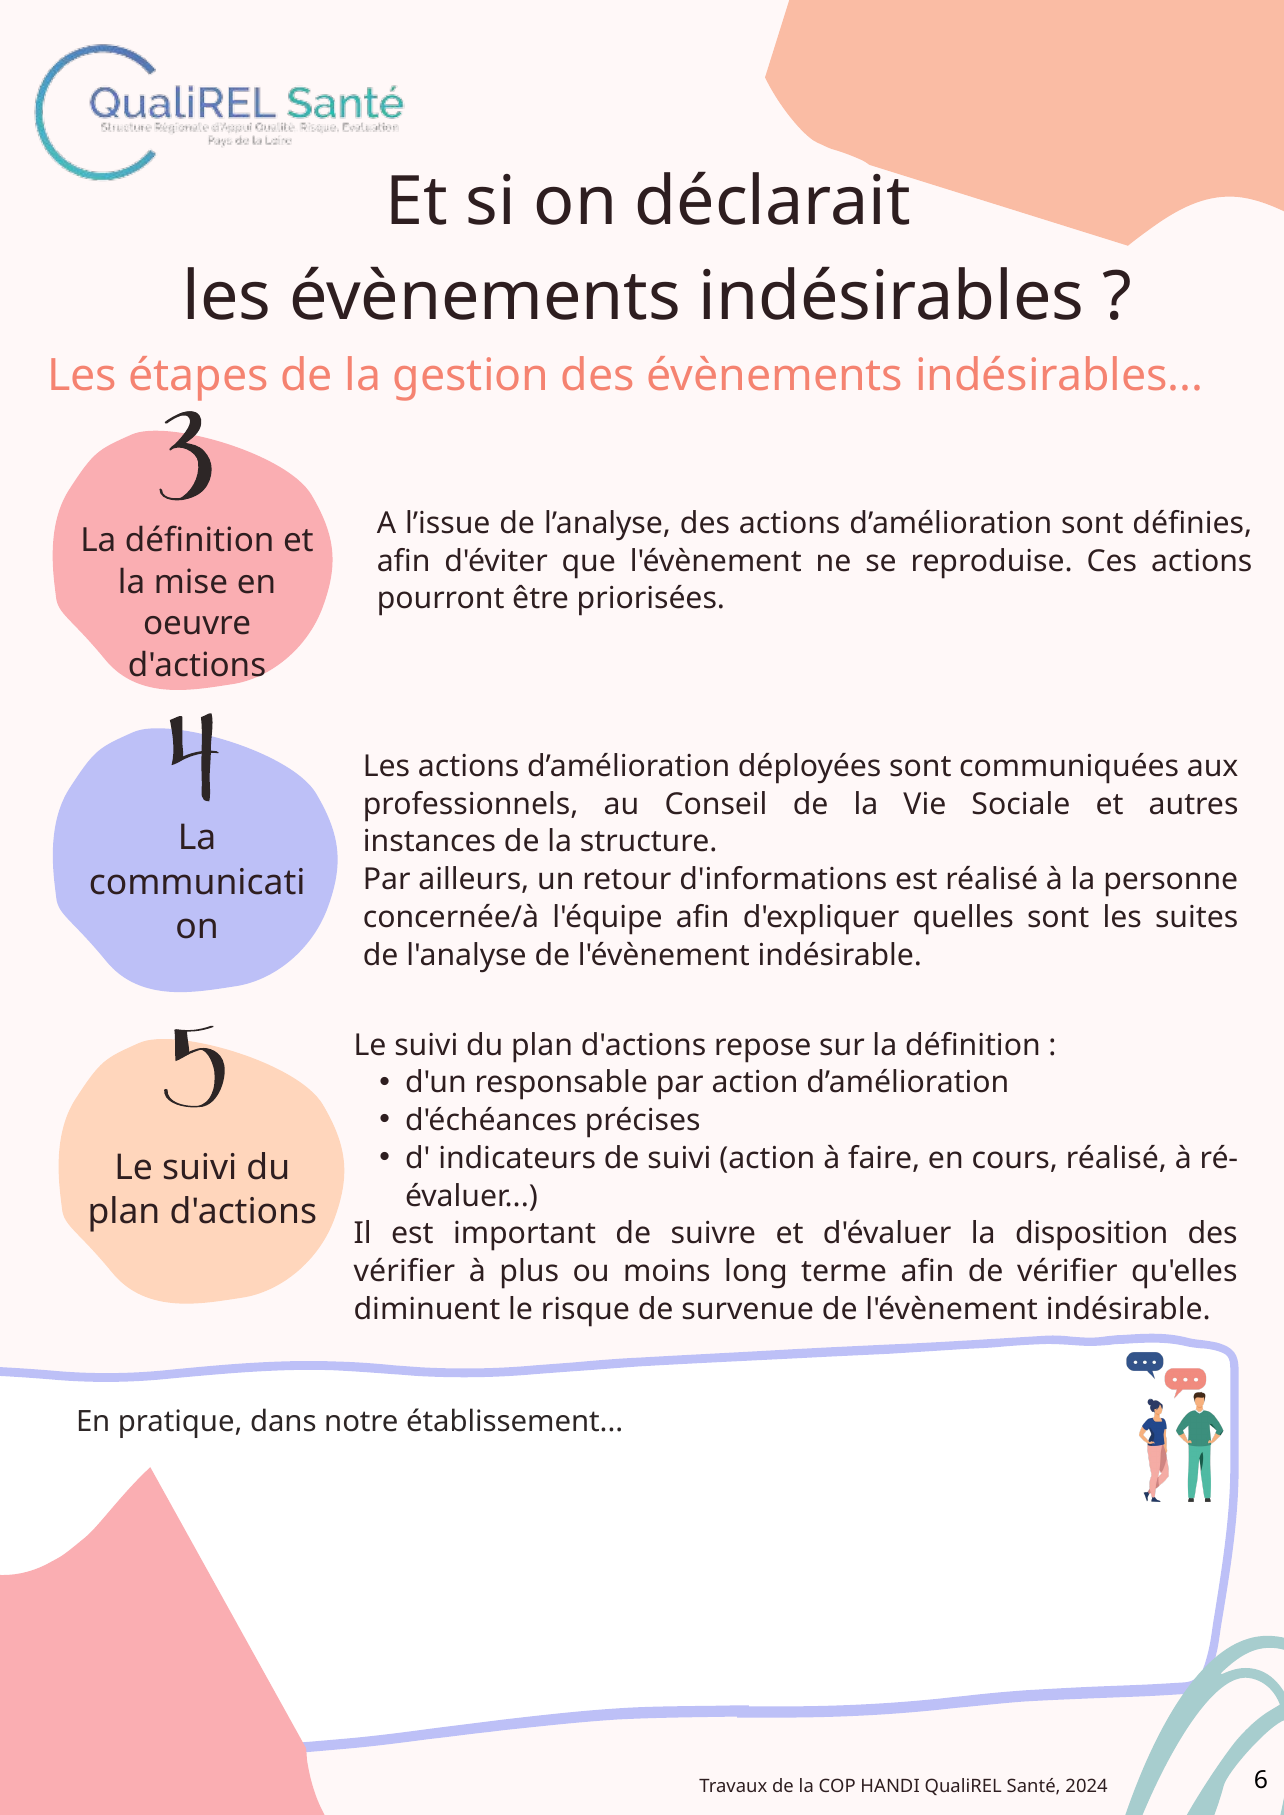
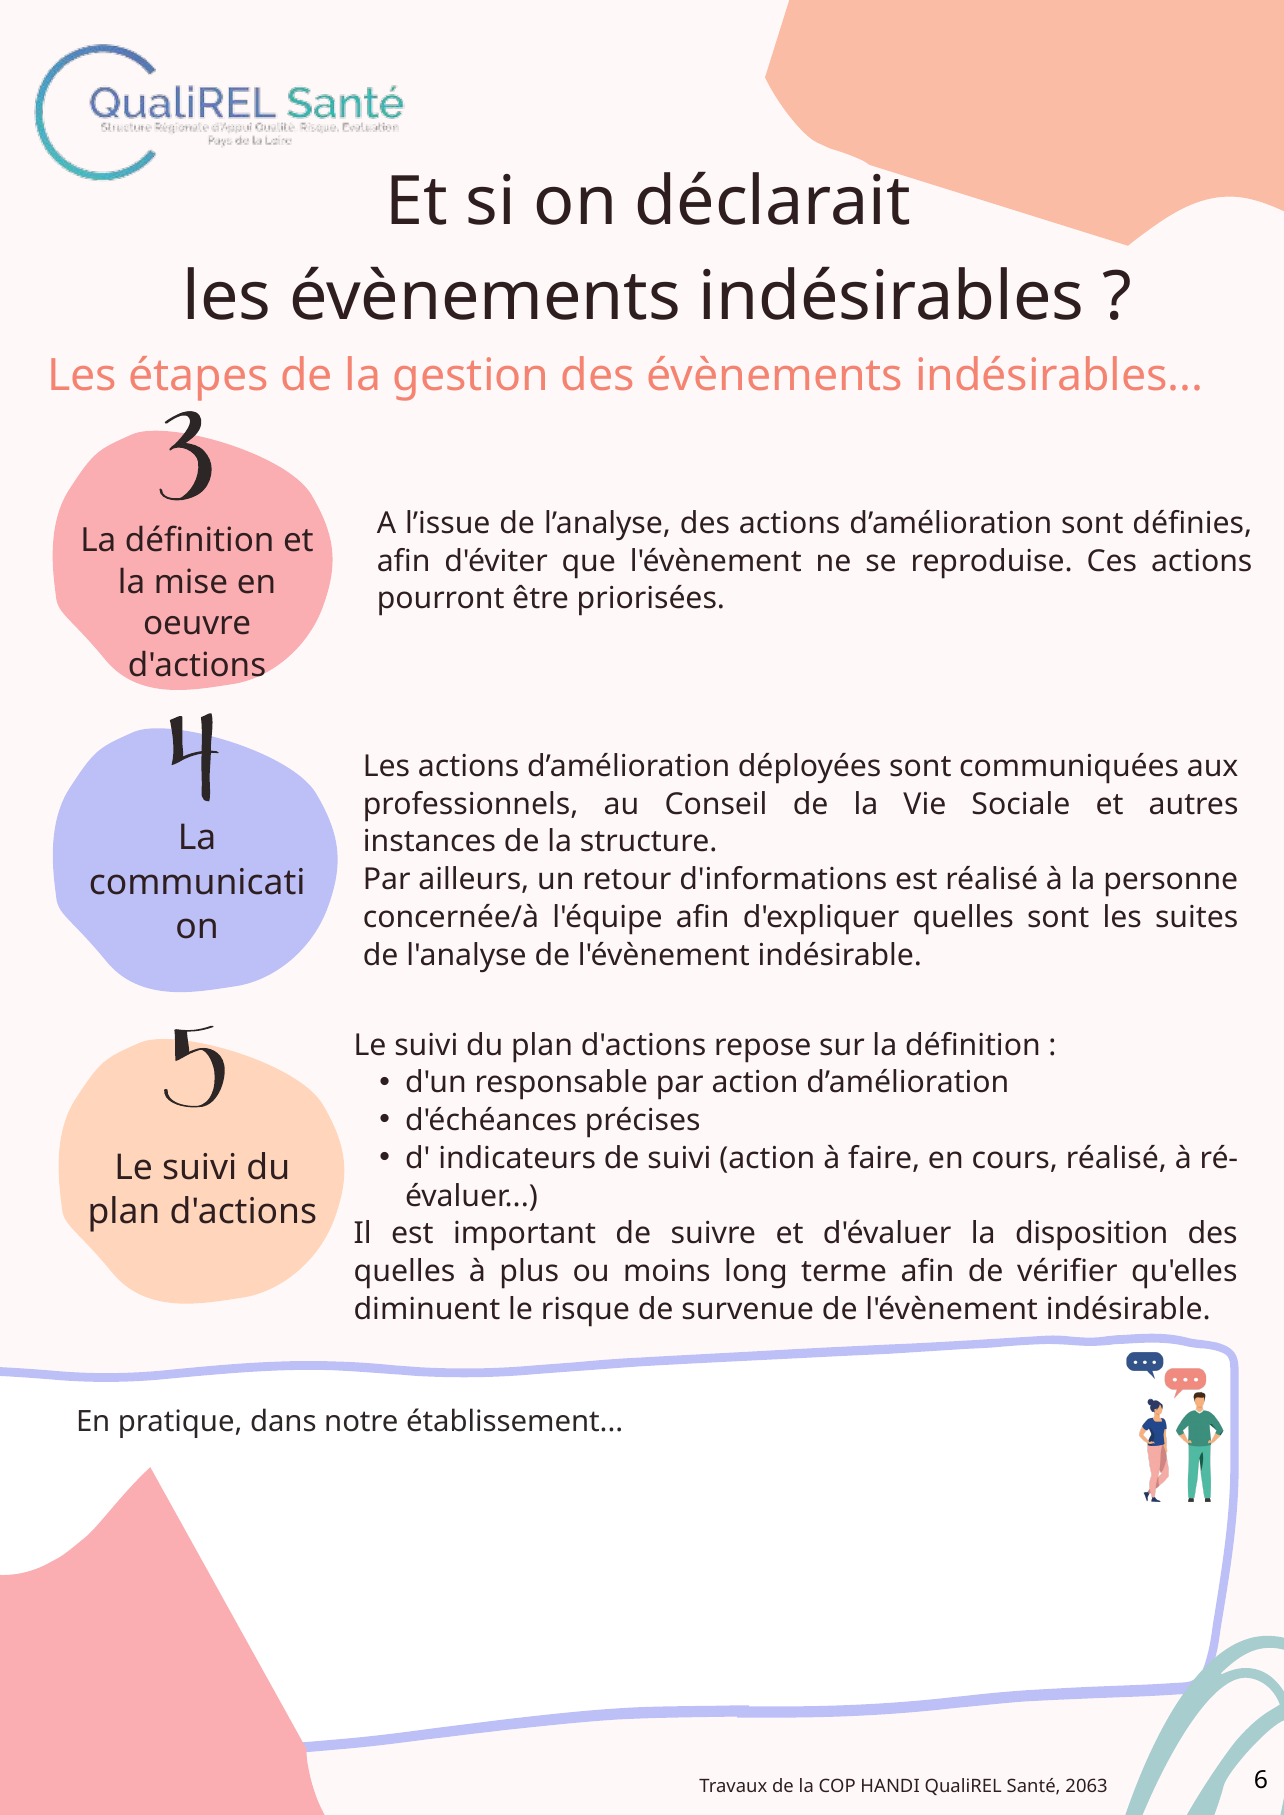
vérifier: vérifier -> quelles (405, 1272)
2024: 2024 -> 2063 (1087, 1787)
